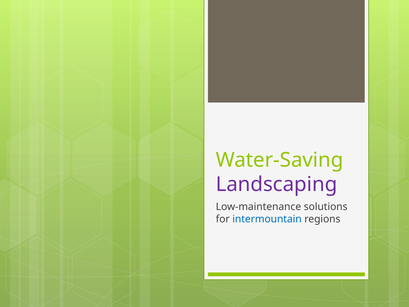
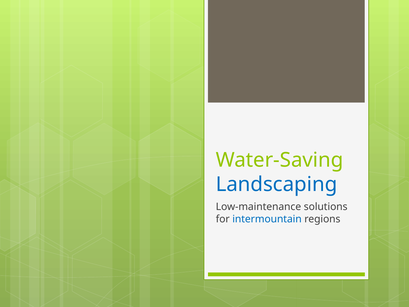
Landscaping colour: purple -> blue (277, 184)
